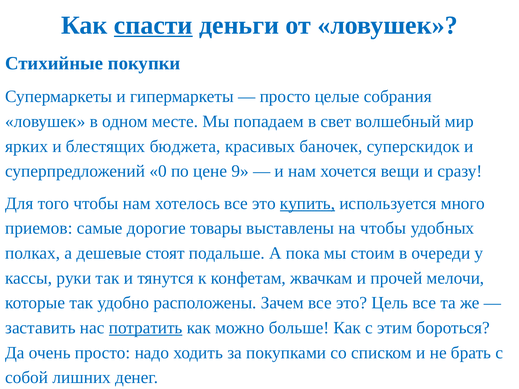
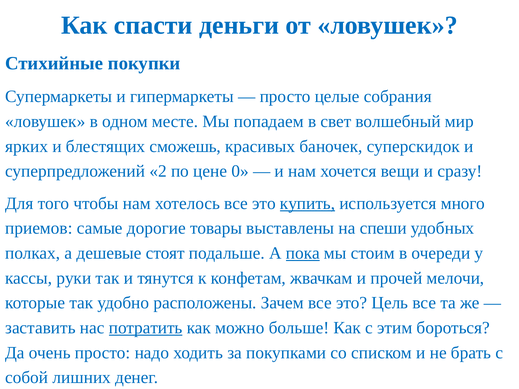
спасти underline: present -> none (153, 25)
бюджета: бюджета -> сможешь (185, 146)
0: 0 -> 2 (158, 171)
9: 9 -> 0 (240, 171)
на чтобы: чтобы -> спеши (383, 228)
пока underline: none -> present (303, 253)
